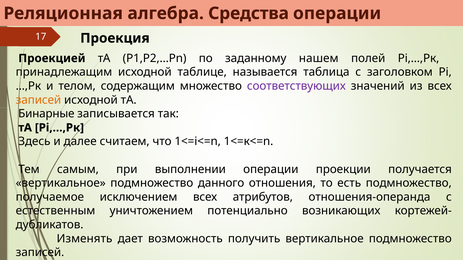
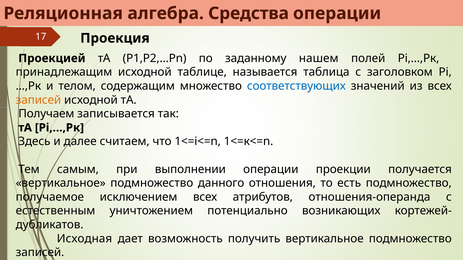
соответствующих colour: purple -> blue (296, 86)
Бинарные: Бинарные -> Получаем (46, 114)
Изменять: Изменять -> Исходная (84, 239)
